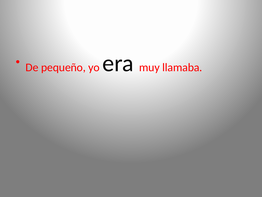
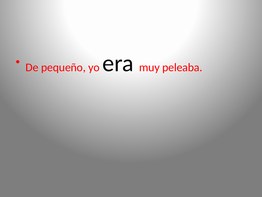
llamaba: llamaba -> peleaba (182, 67)
